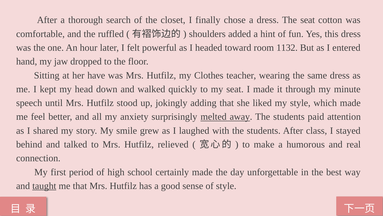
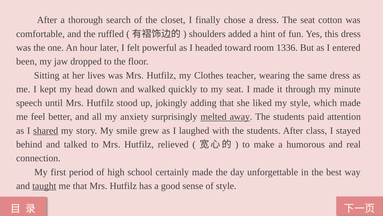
1132: 1132 -> 1336 (287, 48)
hand: hand -> been (27, 61)
have: have -> lives (96, 75)
shared underline: none -> present (46, 130)
